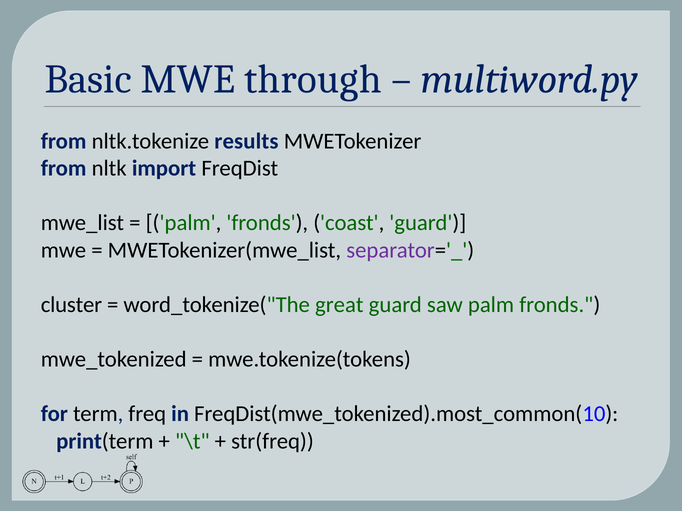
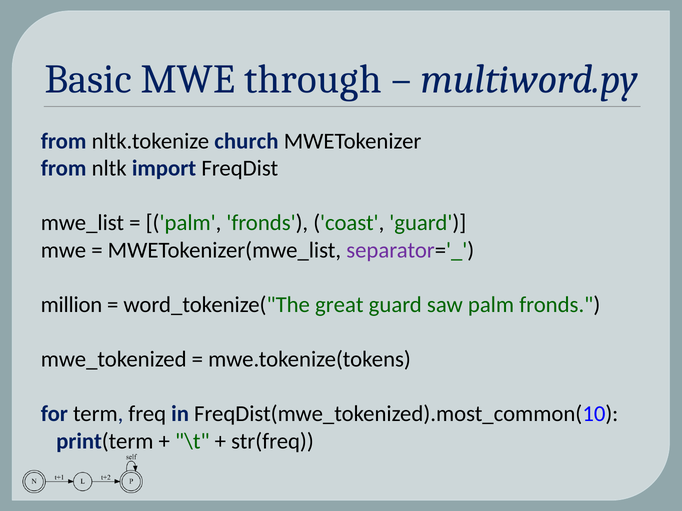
results: results -> church (246, 141)
cluster: cluster -> million (71, 305)
